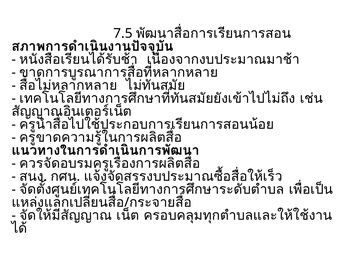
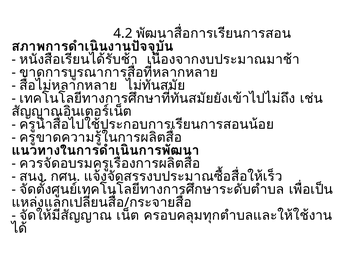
7.5: 7.5 -> 4.2 (123, 33)
